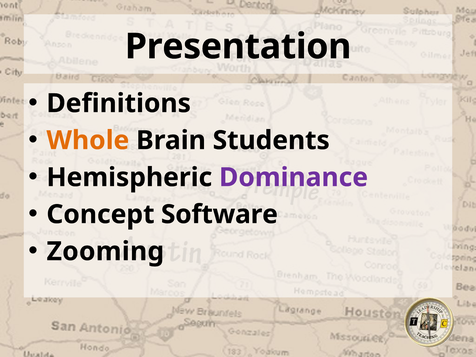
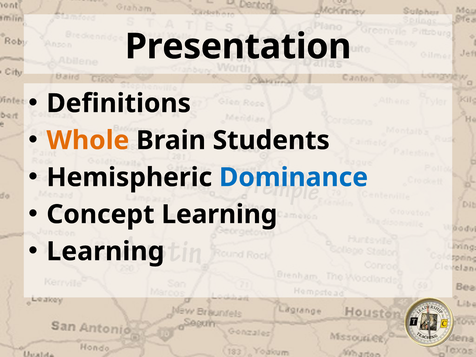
Dominance colour: purple -> blue (294, 177)
Concept Software: Software -> Learning (219, 214)
Zooming: Zooming -> Learning (105, 251)
